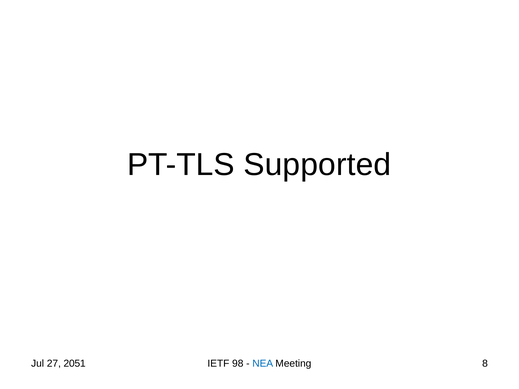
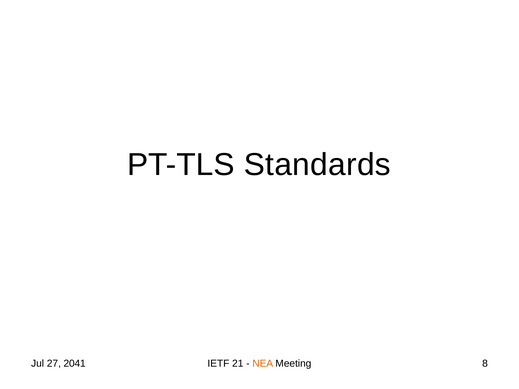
Supported: Supported -> Standards (317, 165)
2051: 2051 -> 2041 (75, 364)
98: 98 -> 21 (238, 364)
NEA colour: blue -> orange (263, 364)
